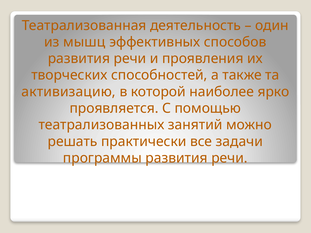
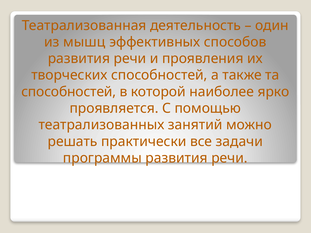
активизацию: активизацию -> способностей (69, 92)
